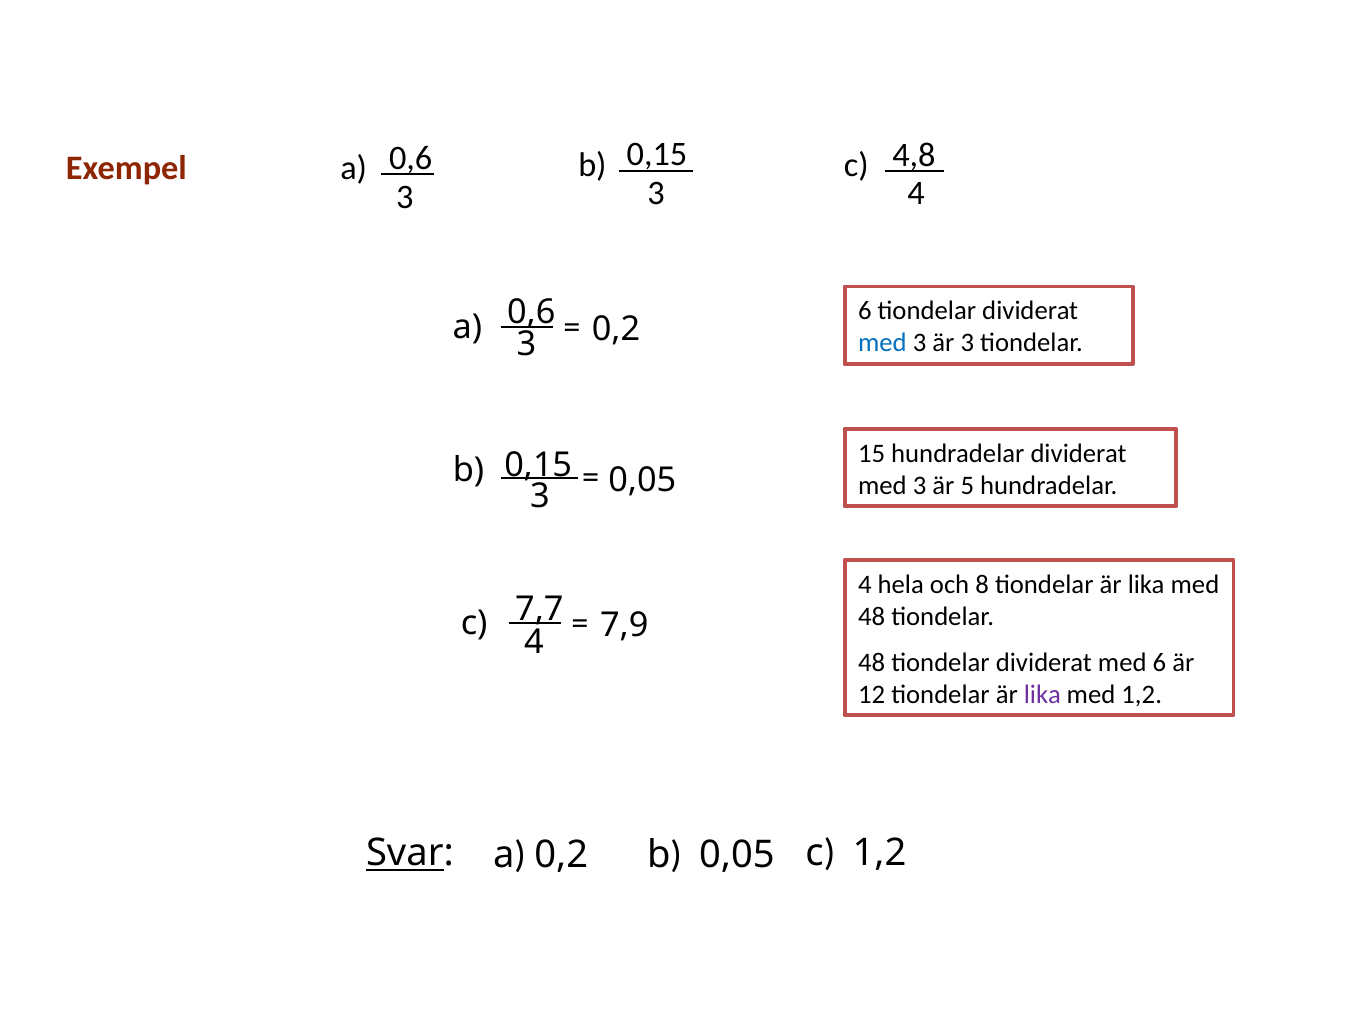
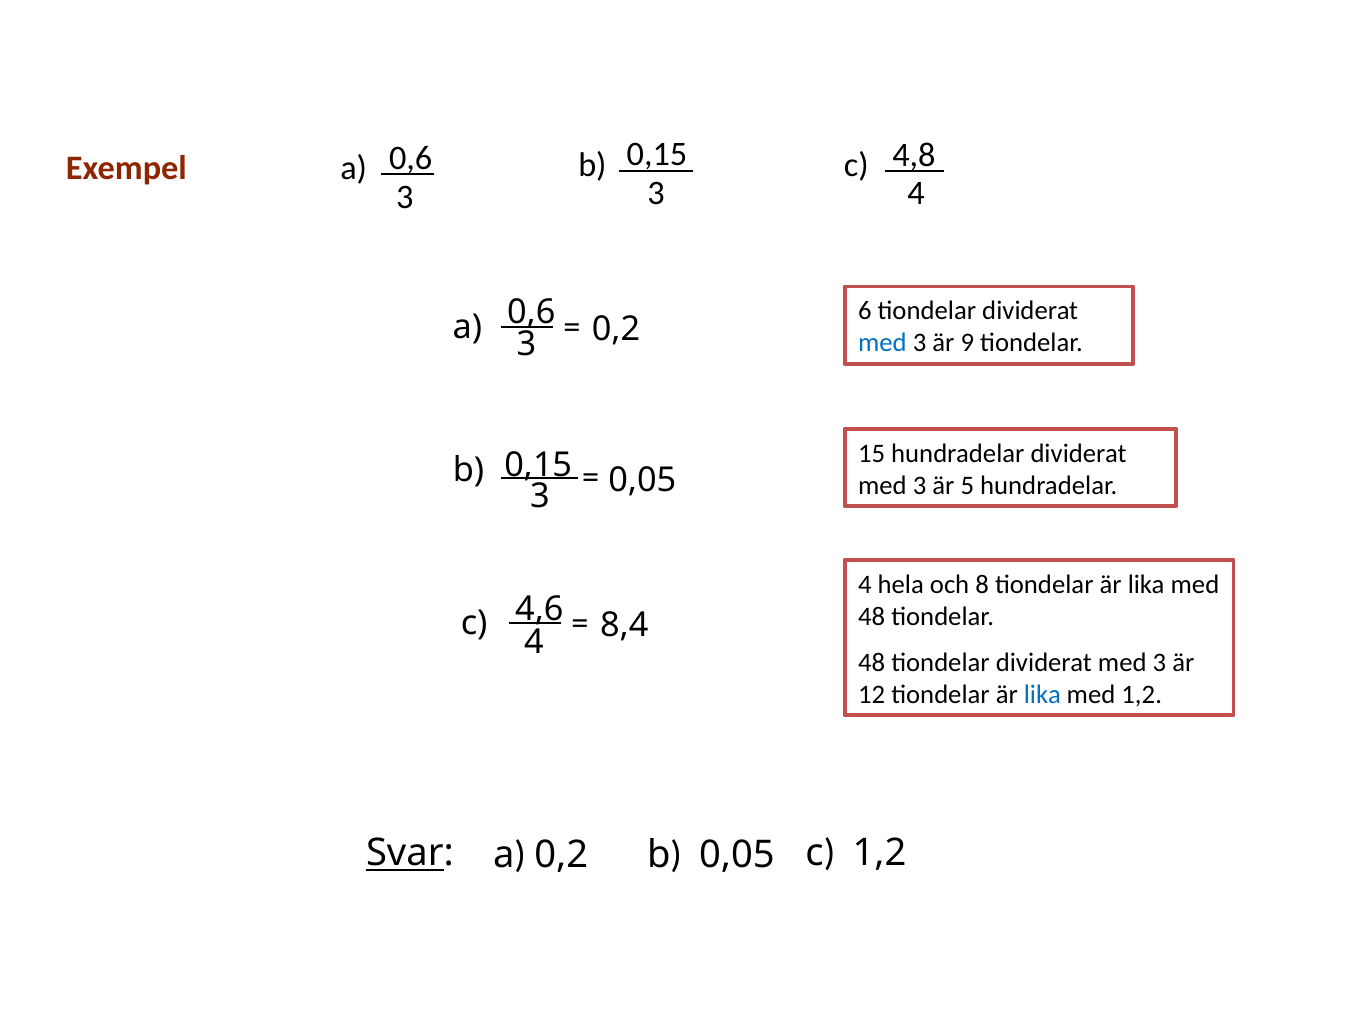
är 3: 3 -> 9 (967, 343)
7,7: 7,7 -> 4,6 (539, 609)
7,9: 7,9 -> 8,4 (624, 625)
6: 6 -> 3 (1159, 662)
lika colour: purple -> blue (1042, 694)
